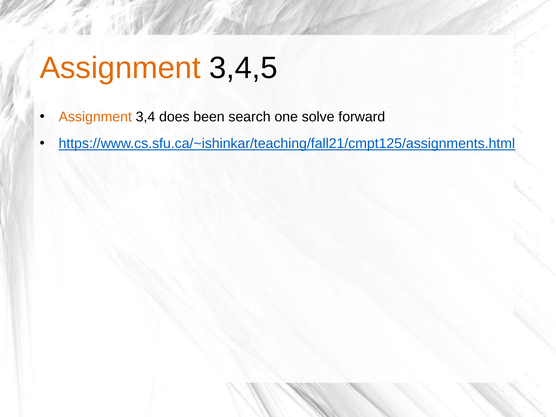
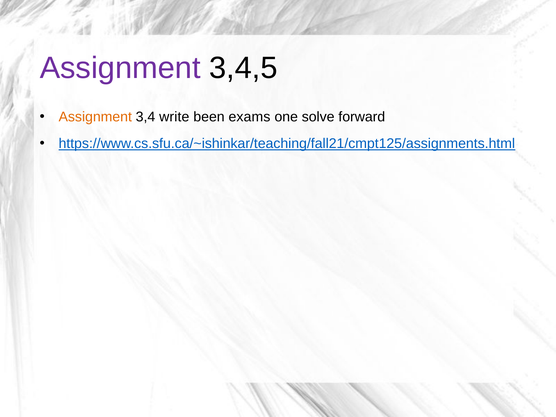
Assignment colour: orange -> purple (120, 68)
does: does -> write (174, 117)
search: search -> exams (249, 117)
